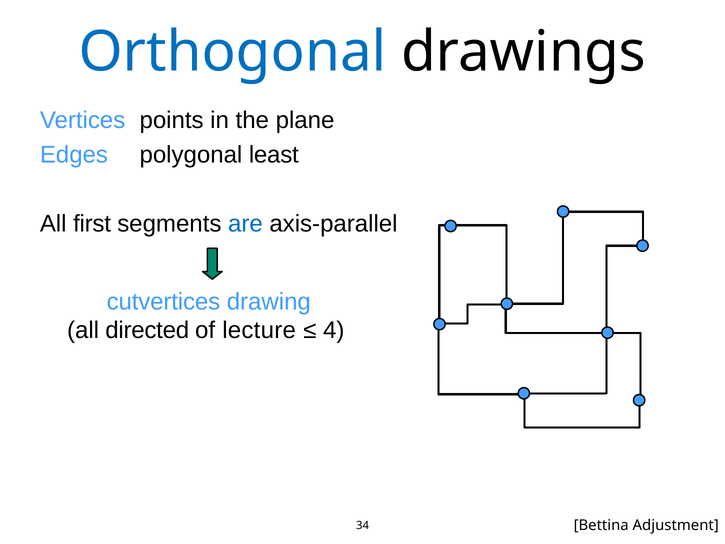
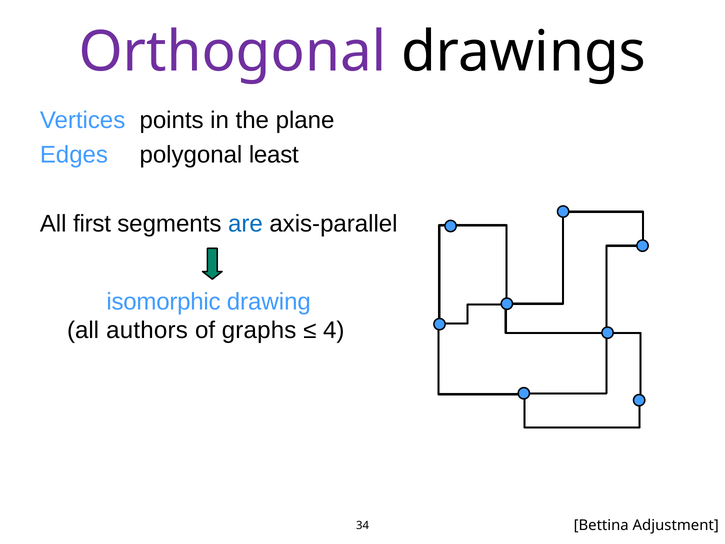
Orthogonal colour: blue -> purple (232, 52)
cutvertices: cutvertices -> isomorphic (164, 302)
directed: directed -> authors (147, 330)
lecture: lecture -> graphs (259, 330)
